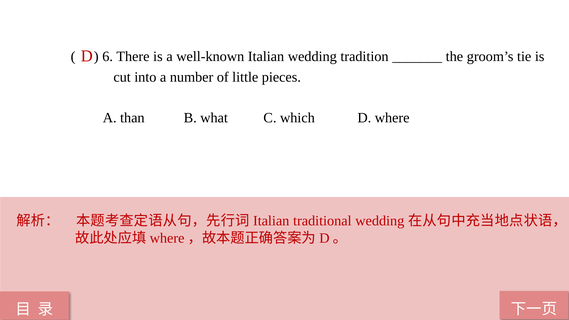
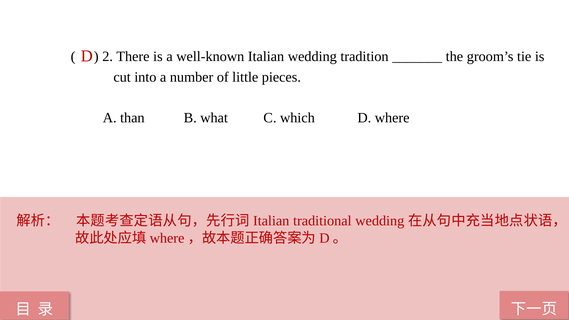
6: 6 -> 2 (108, 57)
